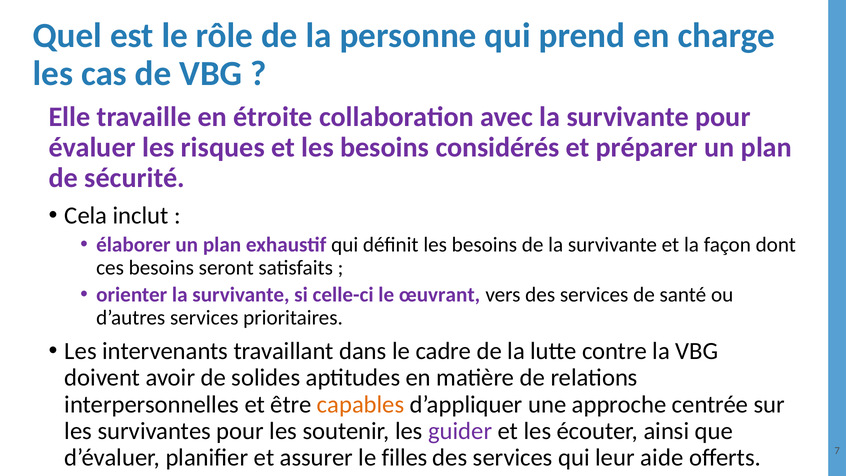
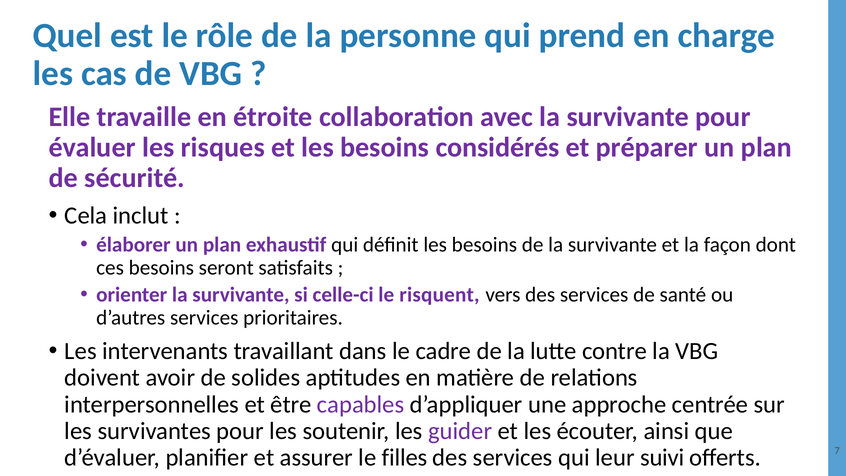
œuvrant: œuvrant -> risquent (439, 295)
capables colour: orange -> purple (361, 404)
aide: aide -> suivi (662, 458)
